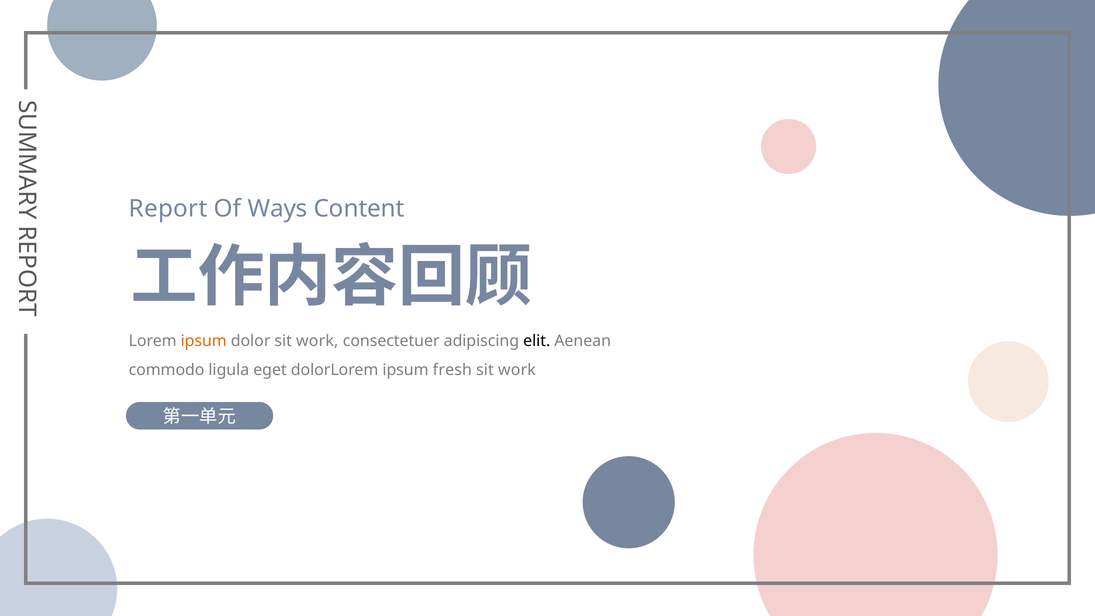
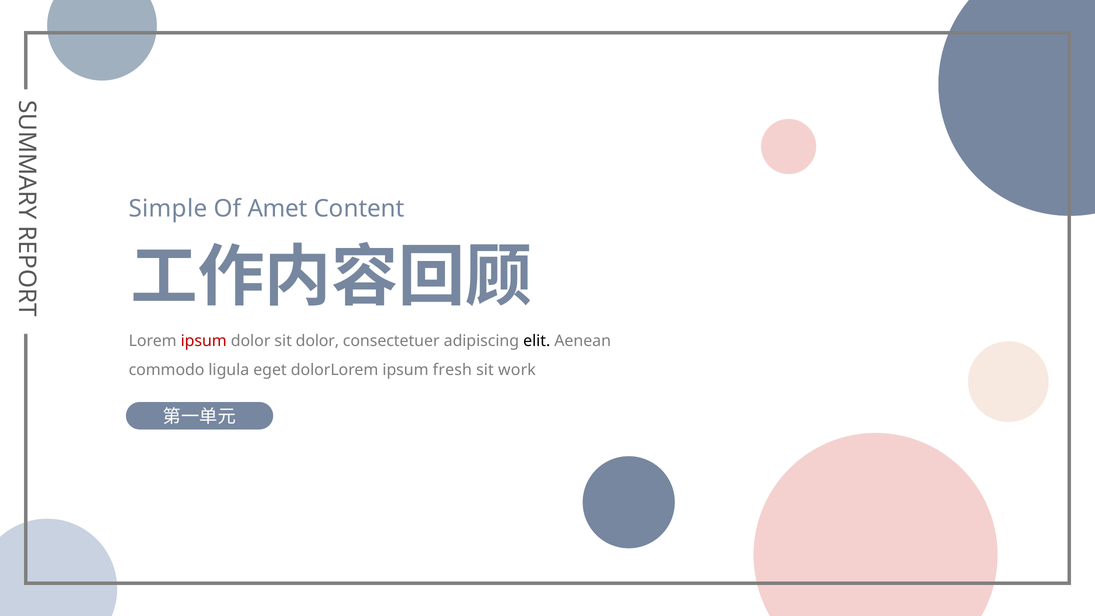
Report: Report -> Simple (168, 209)
Ways: Ways -> Amet (278, 209)
ipsum colour: orange -> red (204, 341)
dolor sit work: work -> dolor (317, 341)
